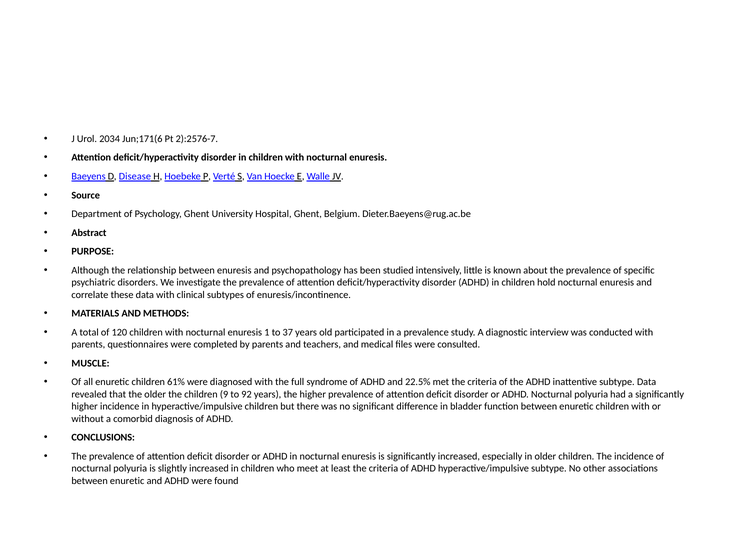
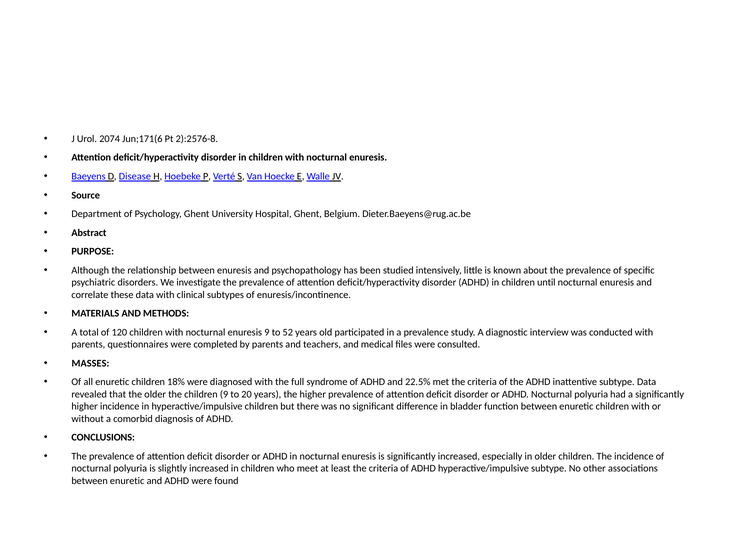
2034: 2034 -> 2074 (110, 139)
2):2576-7: 2):2576-7 -> 2):2576-8 (197, 139)
hold: hold -> until (546, 282)
enuresis 1: 1 -> 9 (267, 332)
37: 37 -> 52 (288, 332)
MUSCLE: MUSCLE -> MASSES (90, 363)
61%: 61% -> 18% (176, 382)
92: 92 -> 20 (247, 394)
